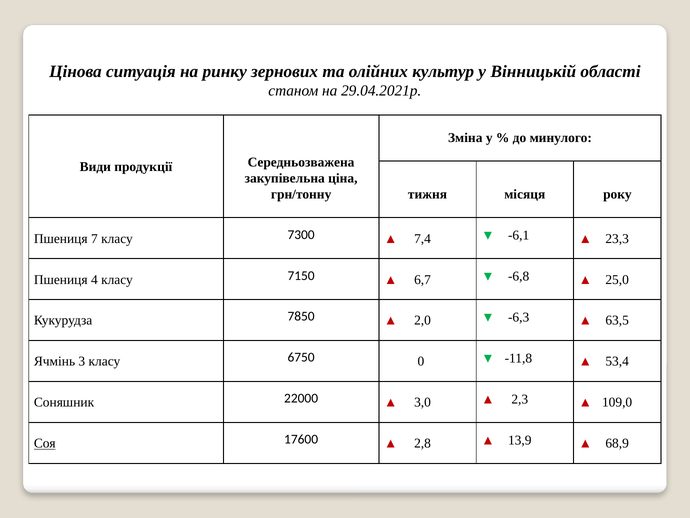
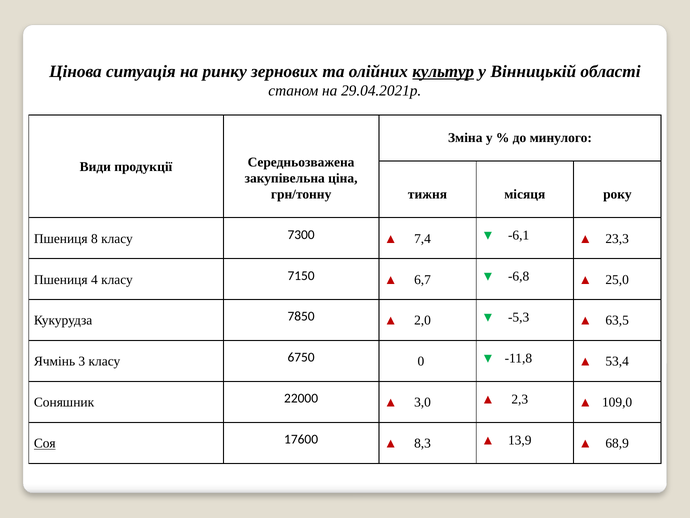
культур underline: none -> present (443, 71)
7: 7 -> 8 (94, 238)
-6,3: -6,3 -> -5,3 (519, 317)
2,8: 2,8 -> 8,3 (423, 443)
